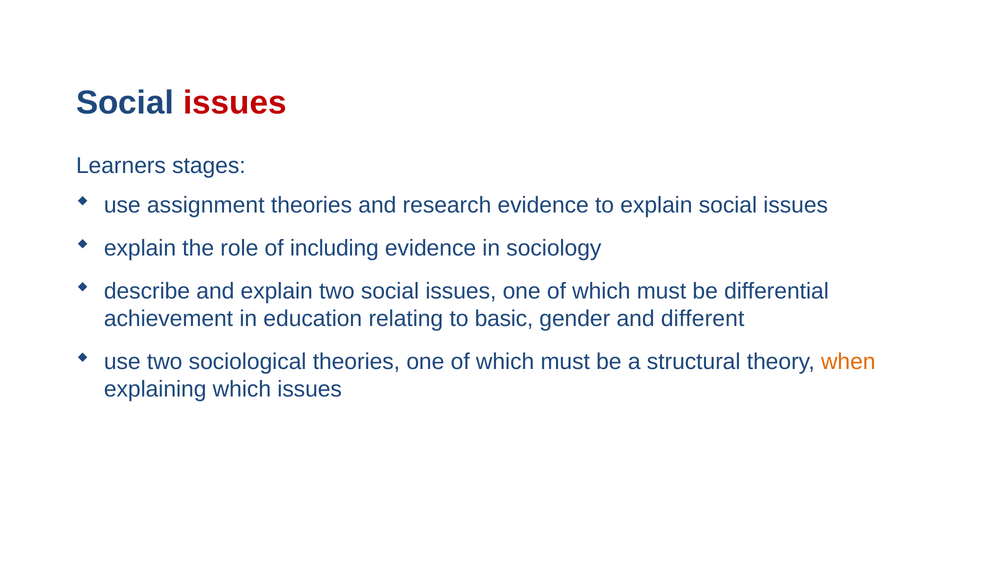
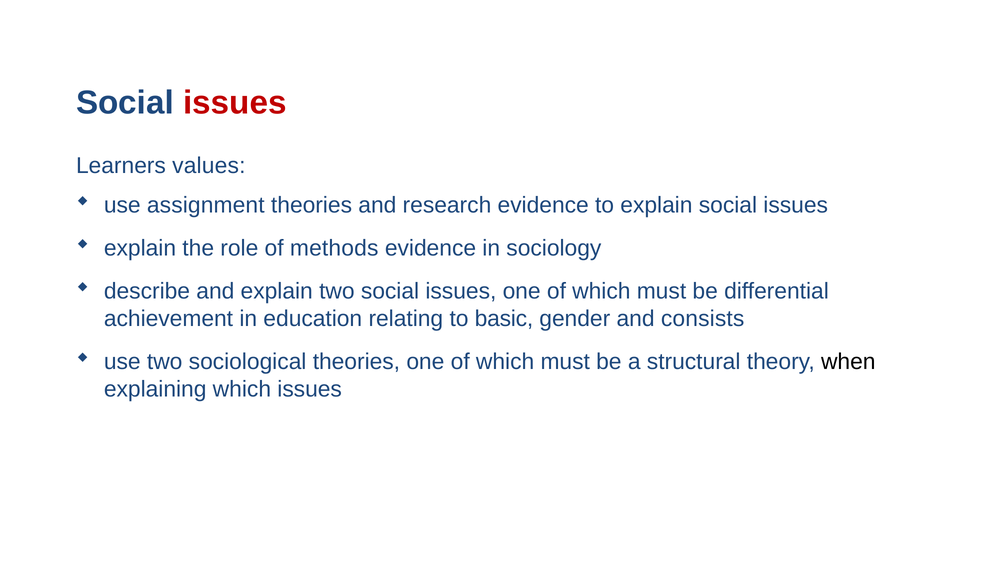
stages: stages -> values (209, 166)
including: including -> methods (334, 248)
different: different -> consists (703, 319)
when colour: orange -> black (848, 362)
